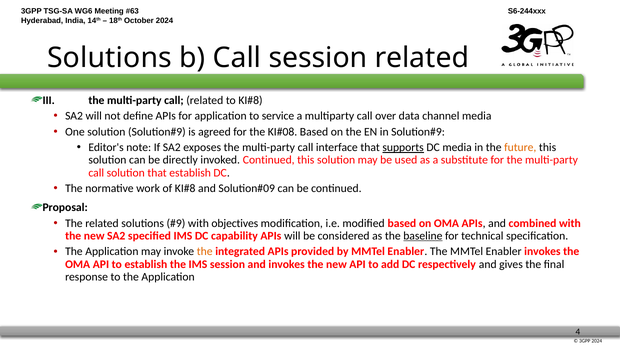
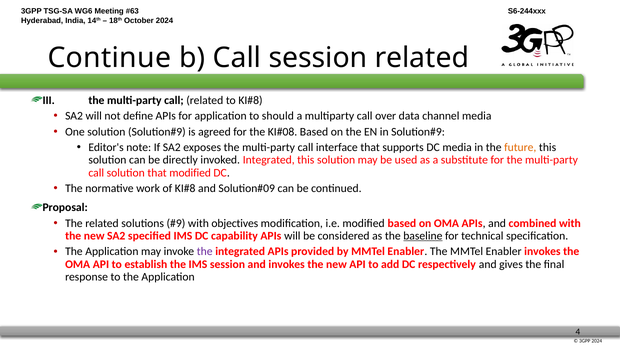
Solutions: Solutions -> Continue (109, 58)
service: service -> should (278, 116)
supports underline: present -> none (403, 147)
invoked Continued: Continued -> Integrated (269, 160)
that establish: establish -> modified (190, 173)
the colour: orange -> purple (205, 251)
